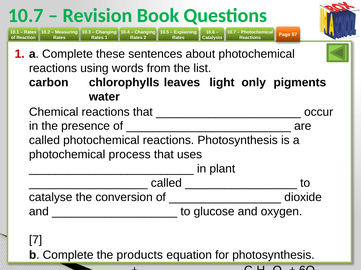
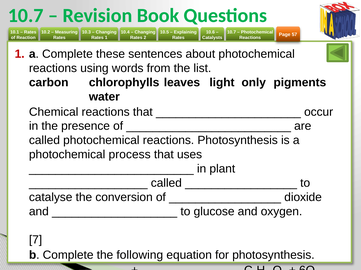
products: products -> following (140, 256)
